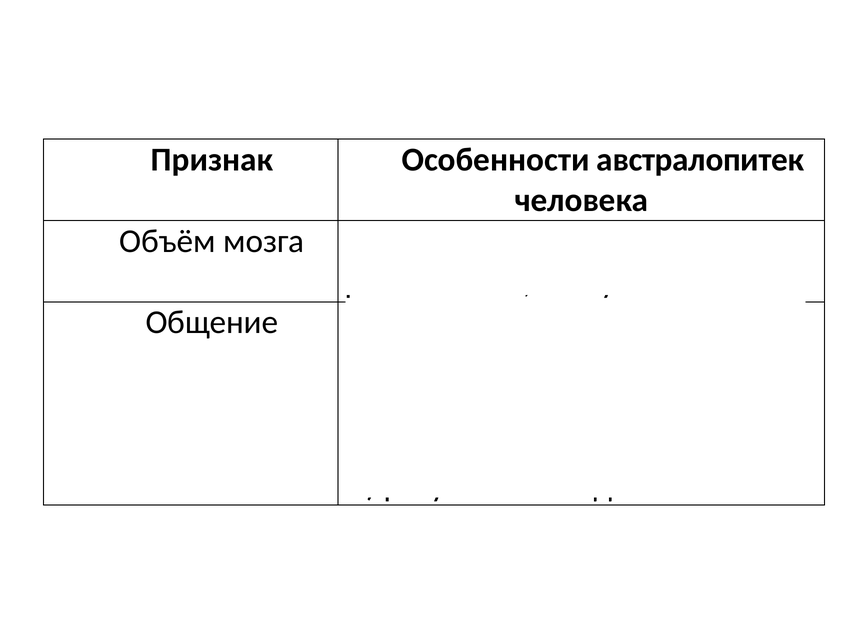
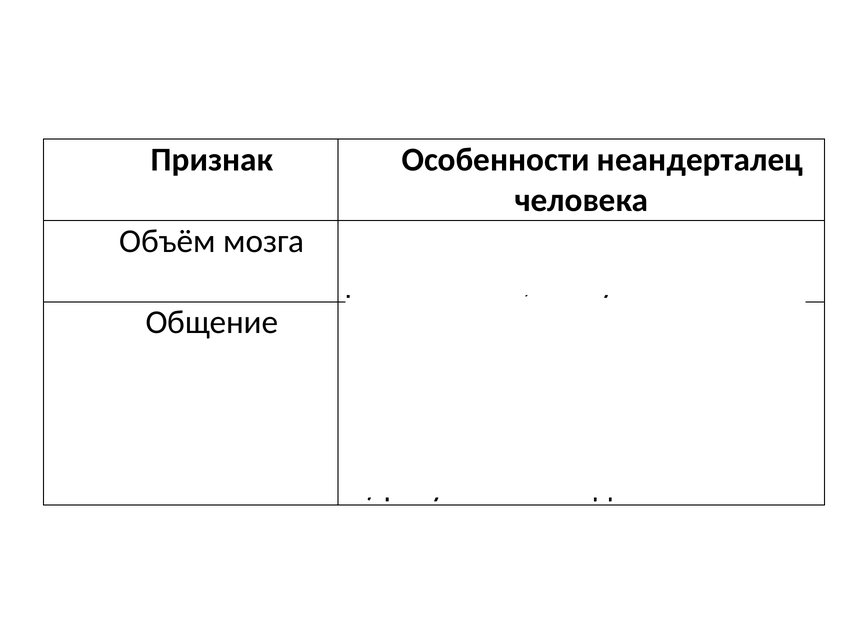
австралопитек: австралопитек -> неандерталец (700, 159)
